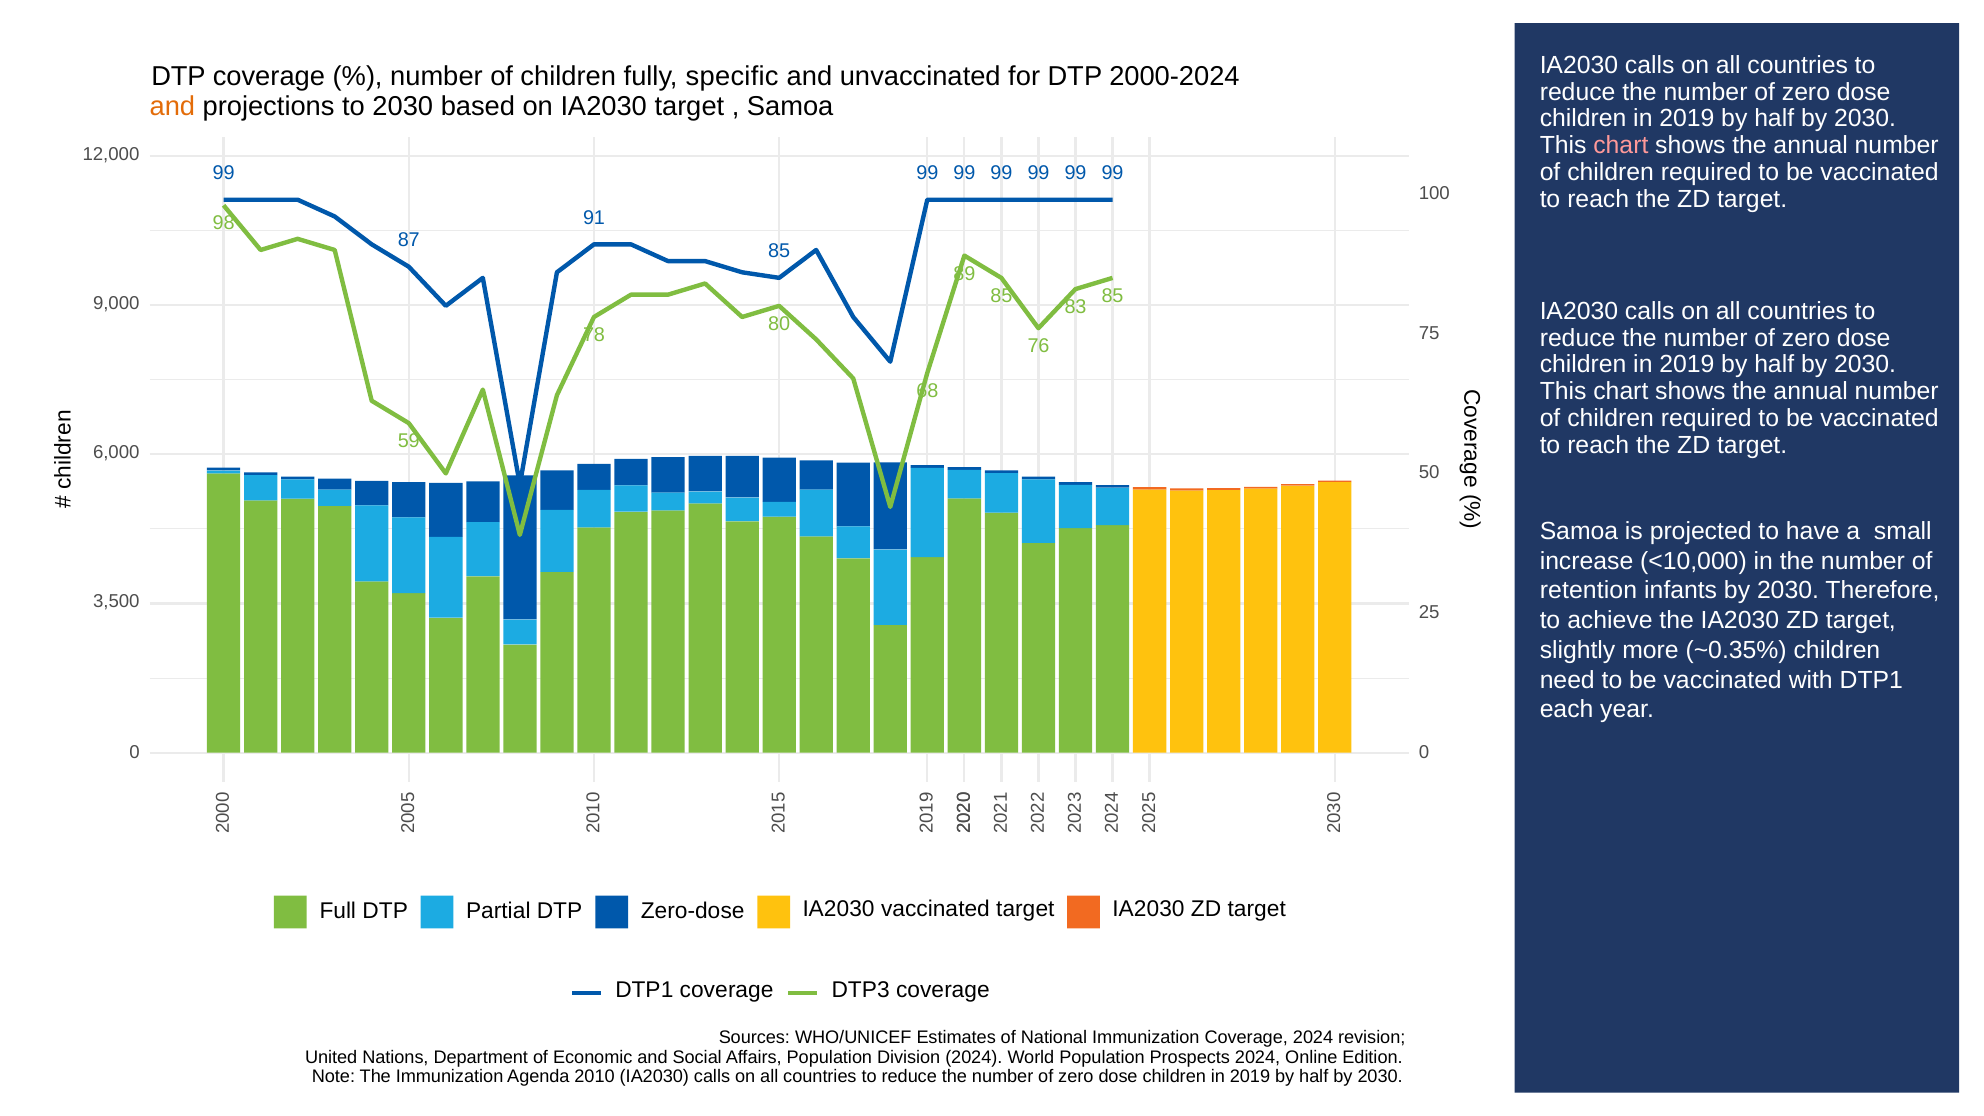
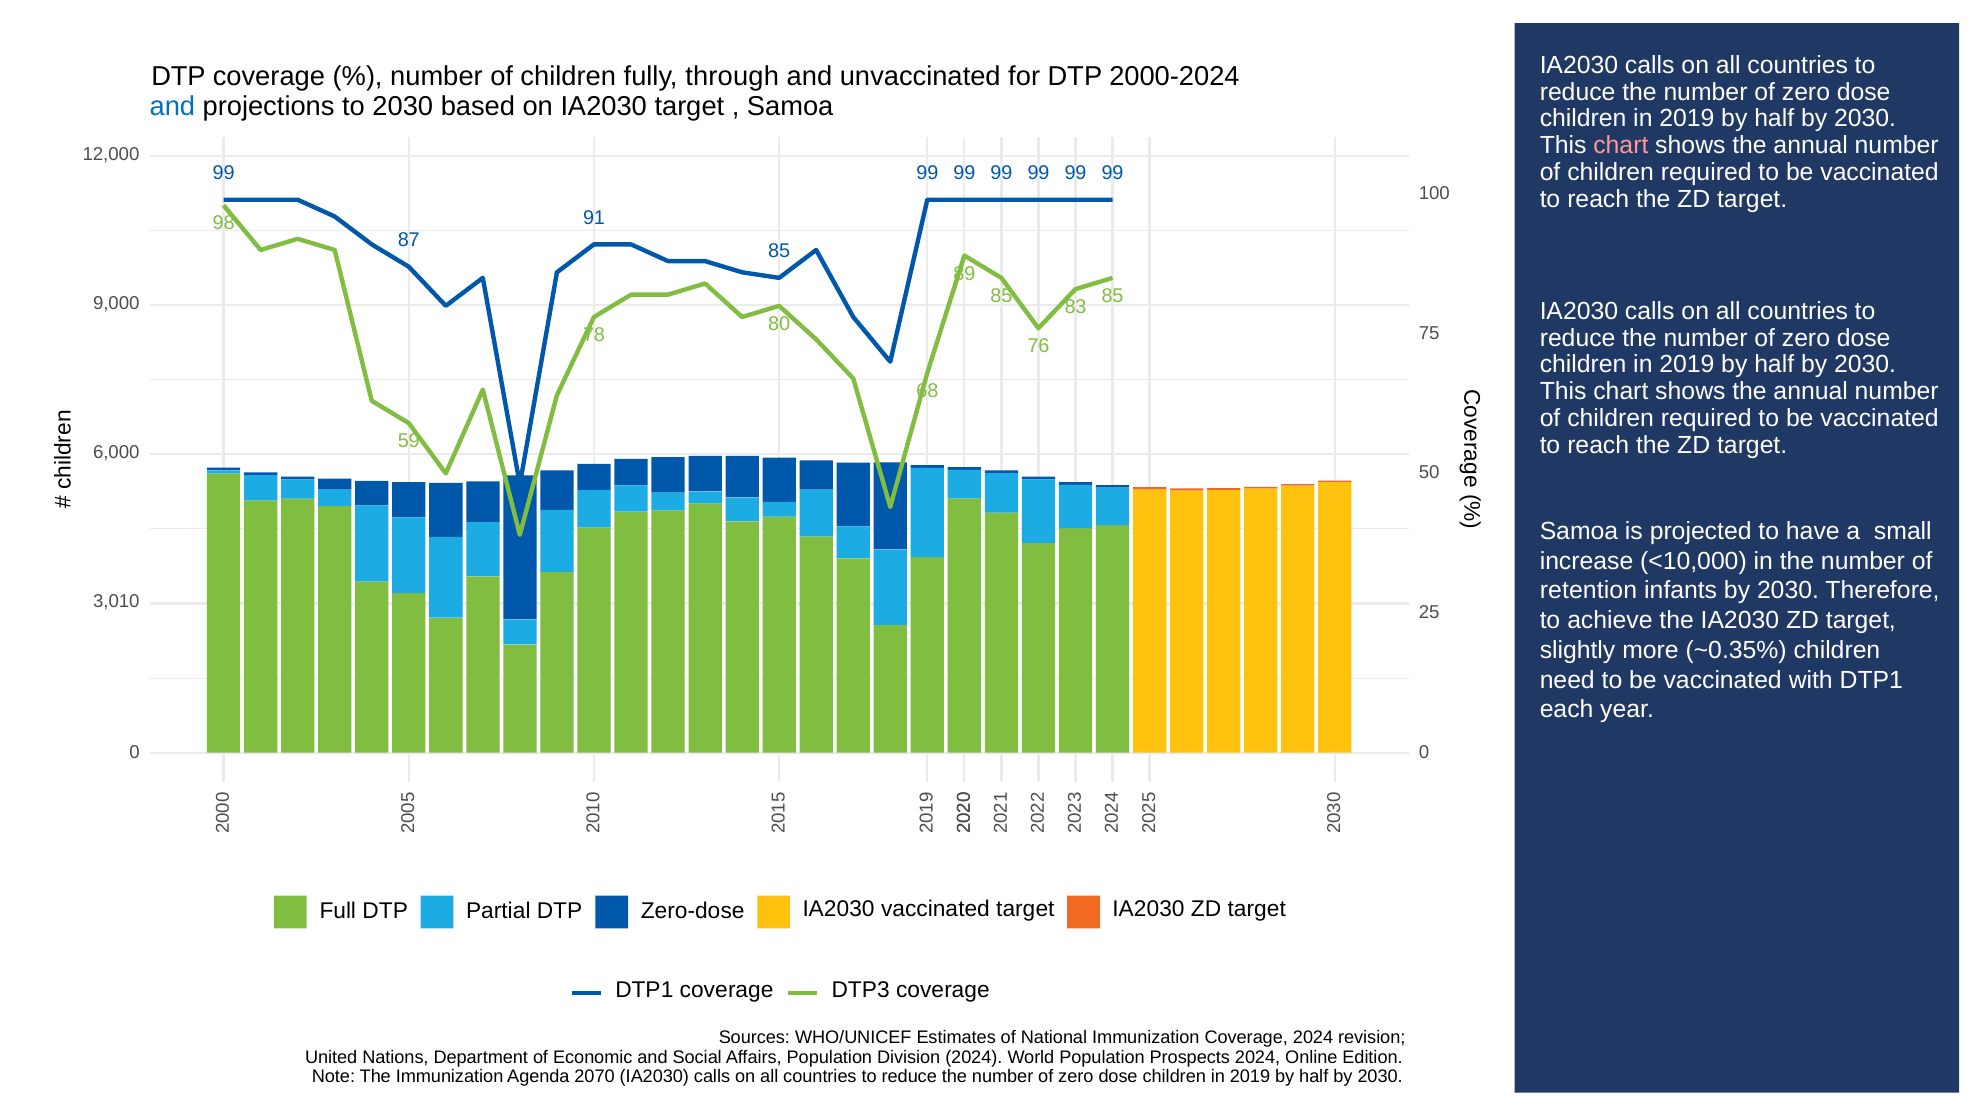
specific: specific -> through (732, 77)
and colour: orange -> blue (172, 106)
3,500: 3,500 -> 3,010 (116, 602)
2010: 2010 -> 2070 (595, 1077)
